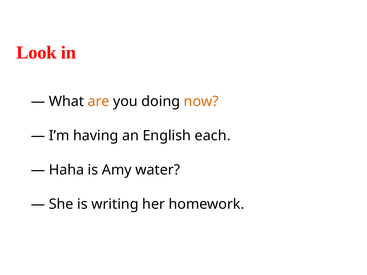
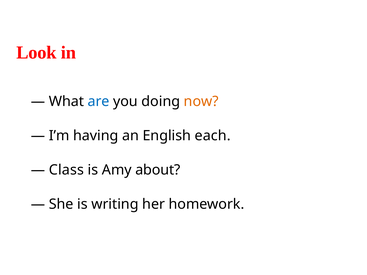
are colour: orange -> blue (99, 102)
Haha: Haha -> Class (66, 170)
water: water -> about (158, 170)
